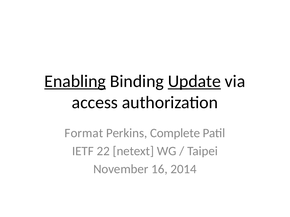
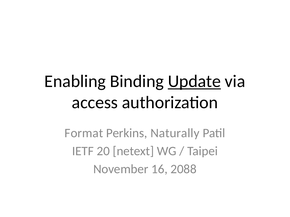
Enabling underline: present -> none (75, 81)
Complete: Complete -> Naturally (175, 133)
22: 22 -> 20 (103, 151)
2014: 2014 -> 2088 (184, 169)
